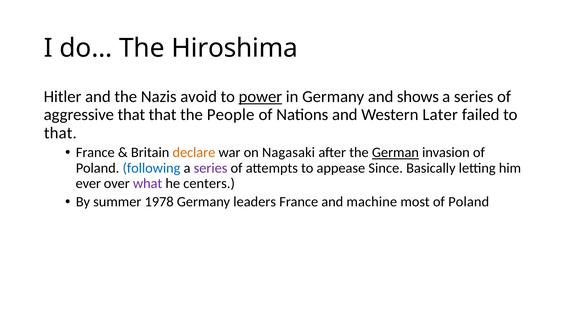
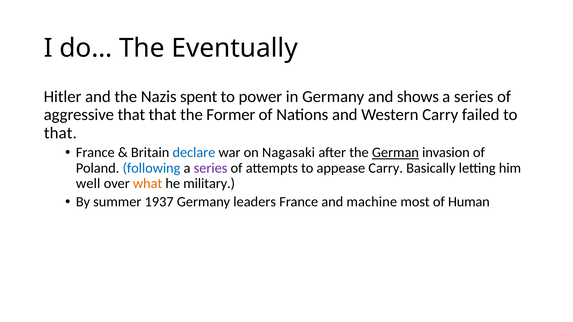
Hiroshima: Hiroshima -> Eventually (235, 48)
avoid: avoid -> spent (199, 97)
power underline: present -> none (260, 97)
People: People -> Former (231, 115)
Western Later: Later -> Carry (440, 115)
declare colour: orange -> blue (194, 153)
appease Since: Since -> Carry (386, 168)
ever: ever -> well (88, 184)
what colour: purple -> orange (148, 184)
centers: centers -> military (209, 184)
1978: 1978 -> 1937 (159, 202)
most of Poland: Poland -> Human (469, 202)
